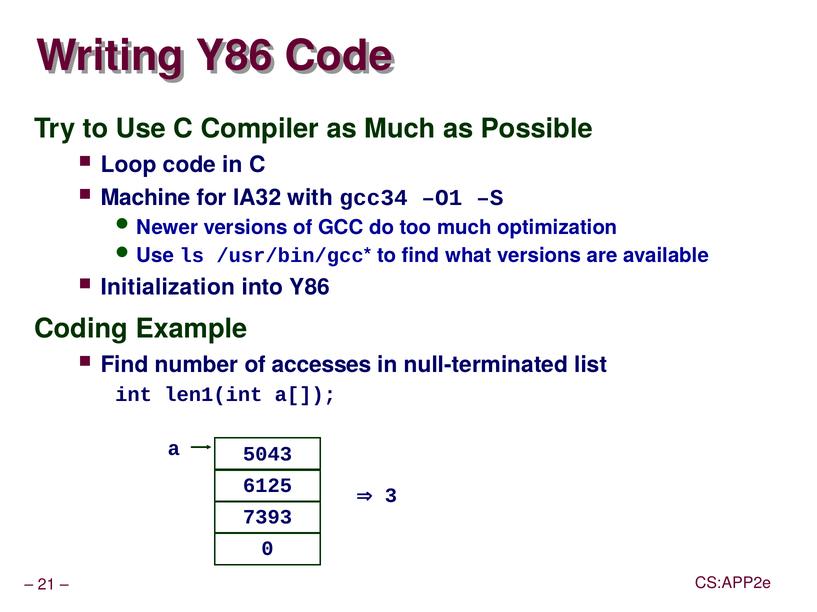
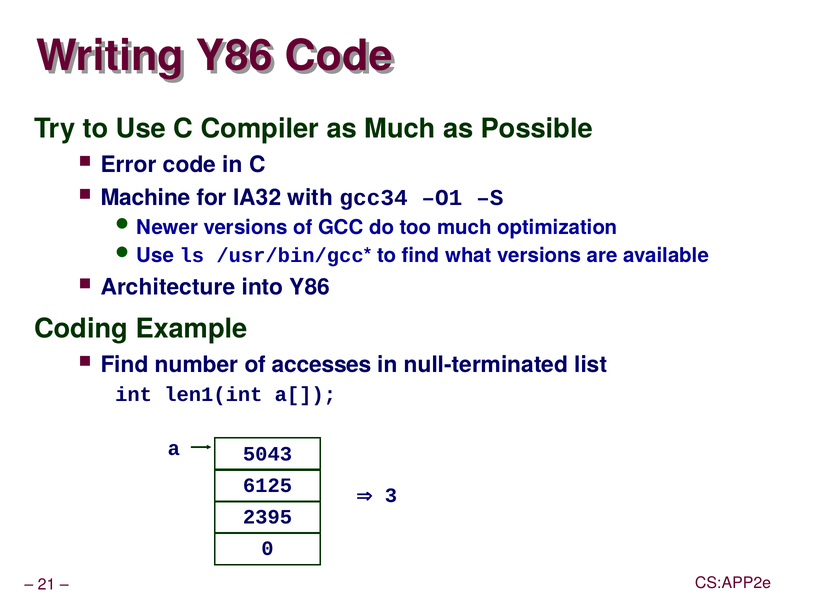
Loop: Loop -> Error (129, 165)
Initialization: Initialization -> Architecture (168, 288)
7393: 7393 -> 2395 (268, 517)
